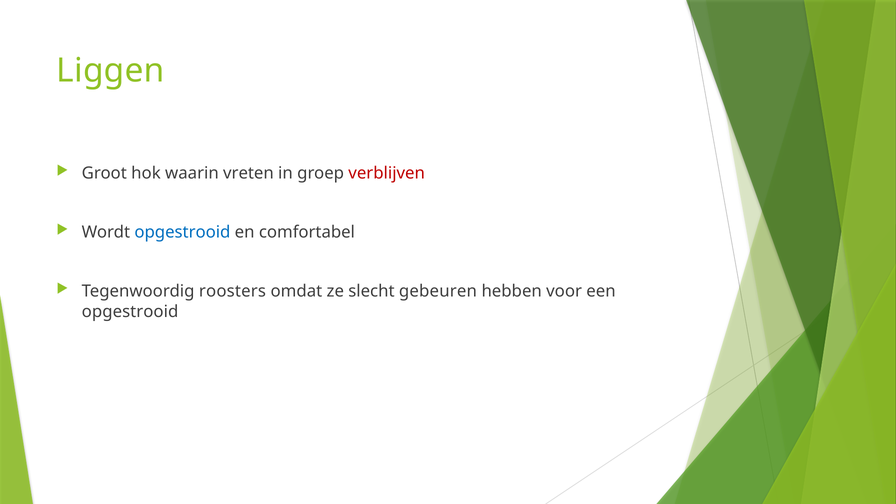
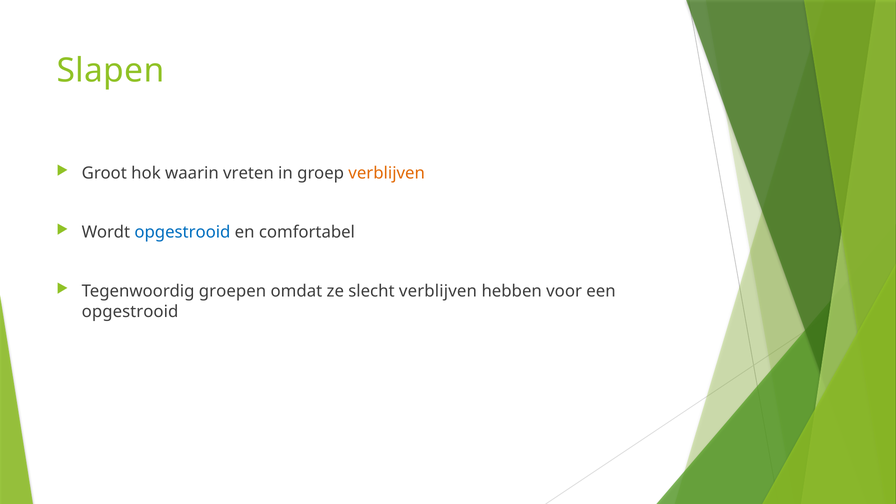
Liggen: Liggen -> Slapen (111, 71)
verblijven colour: red -> orange (387, 173)
roosters: roosters -> groepen (233, 291)
slecht gebeuren: gebeuren -> verblijven (438, 291)
